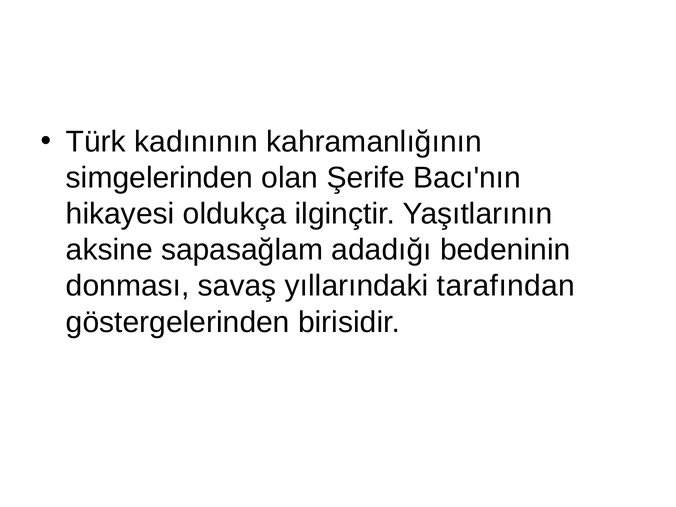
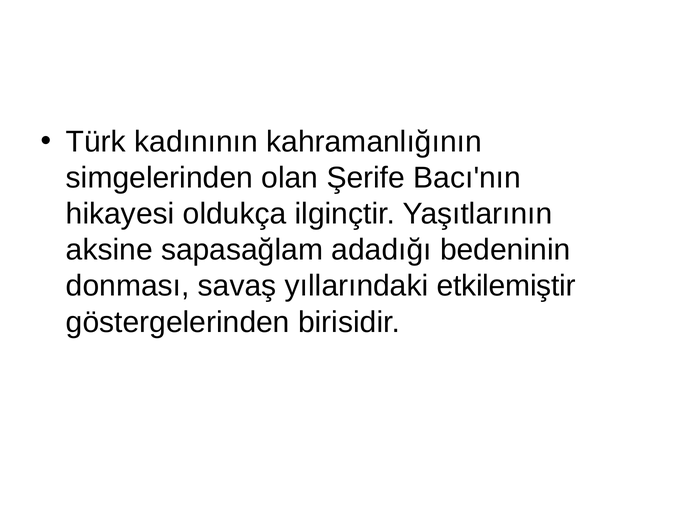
tarafından: tarafından -> etkilemiştir (506, 286)
